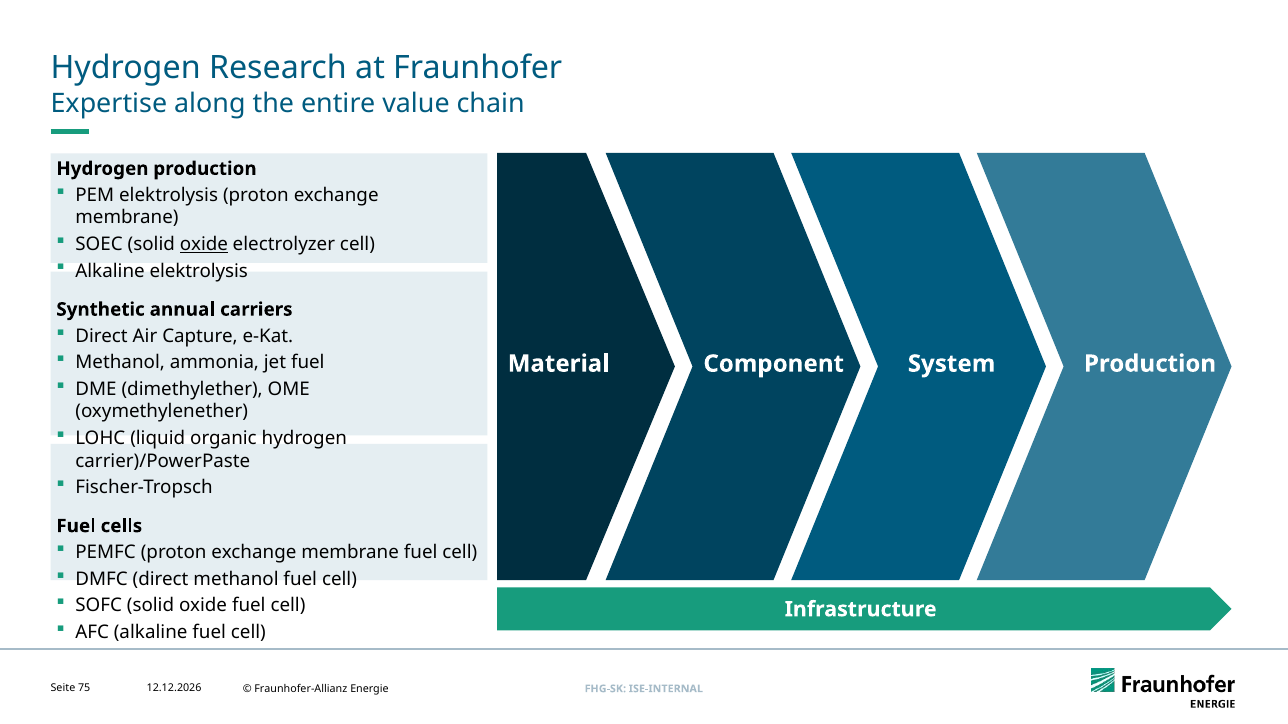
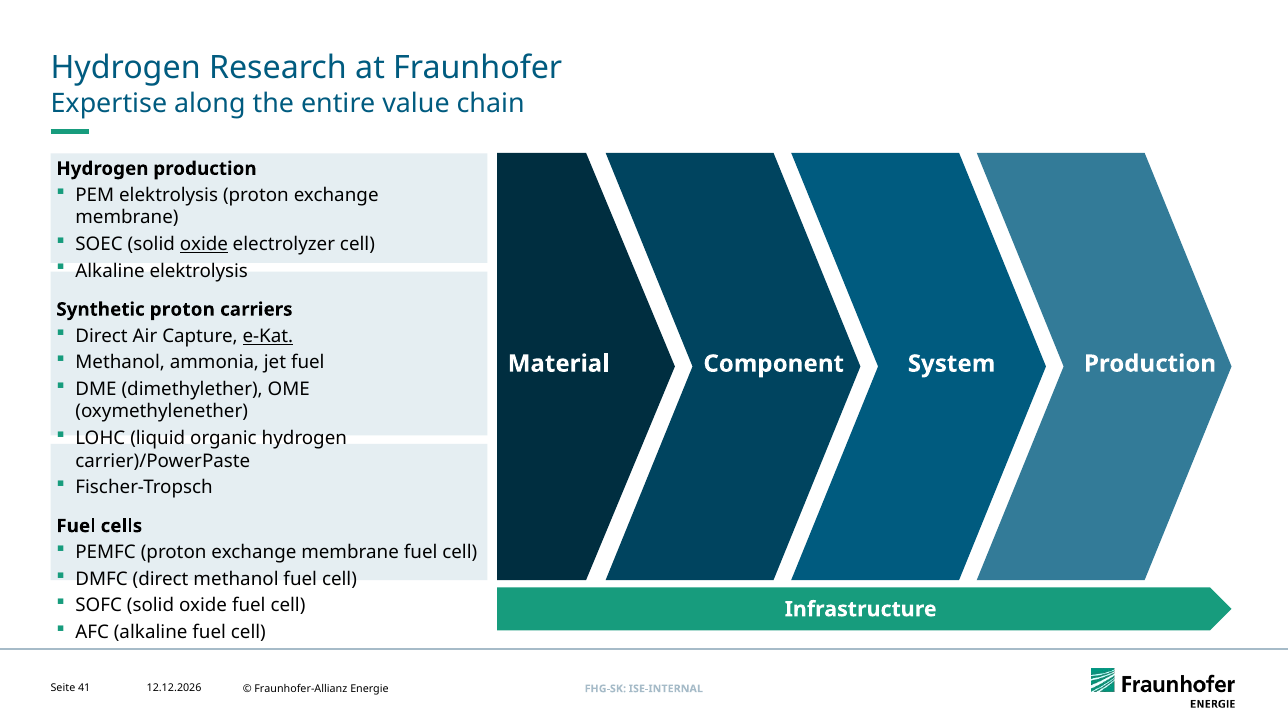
Synthetic annual: annual -> proton (182, 310)
e-Kat underline: none -> present (268, 336)
75: 75 -> 41 (84, 688)
